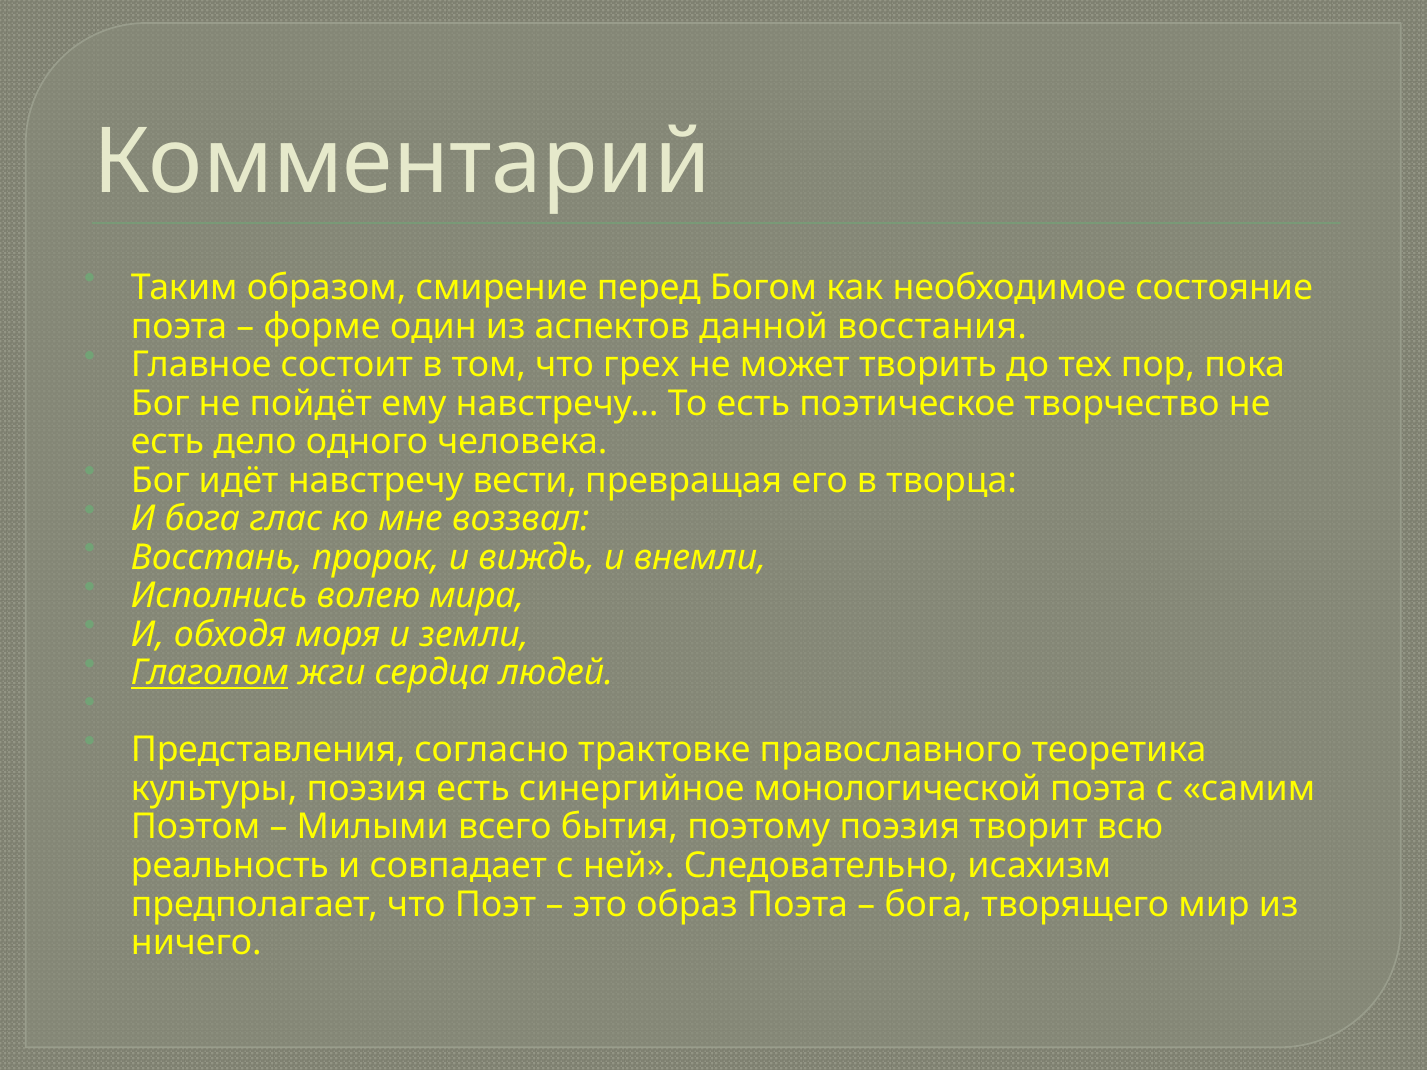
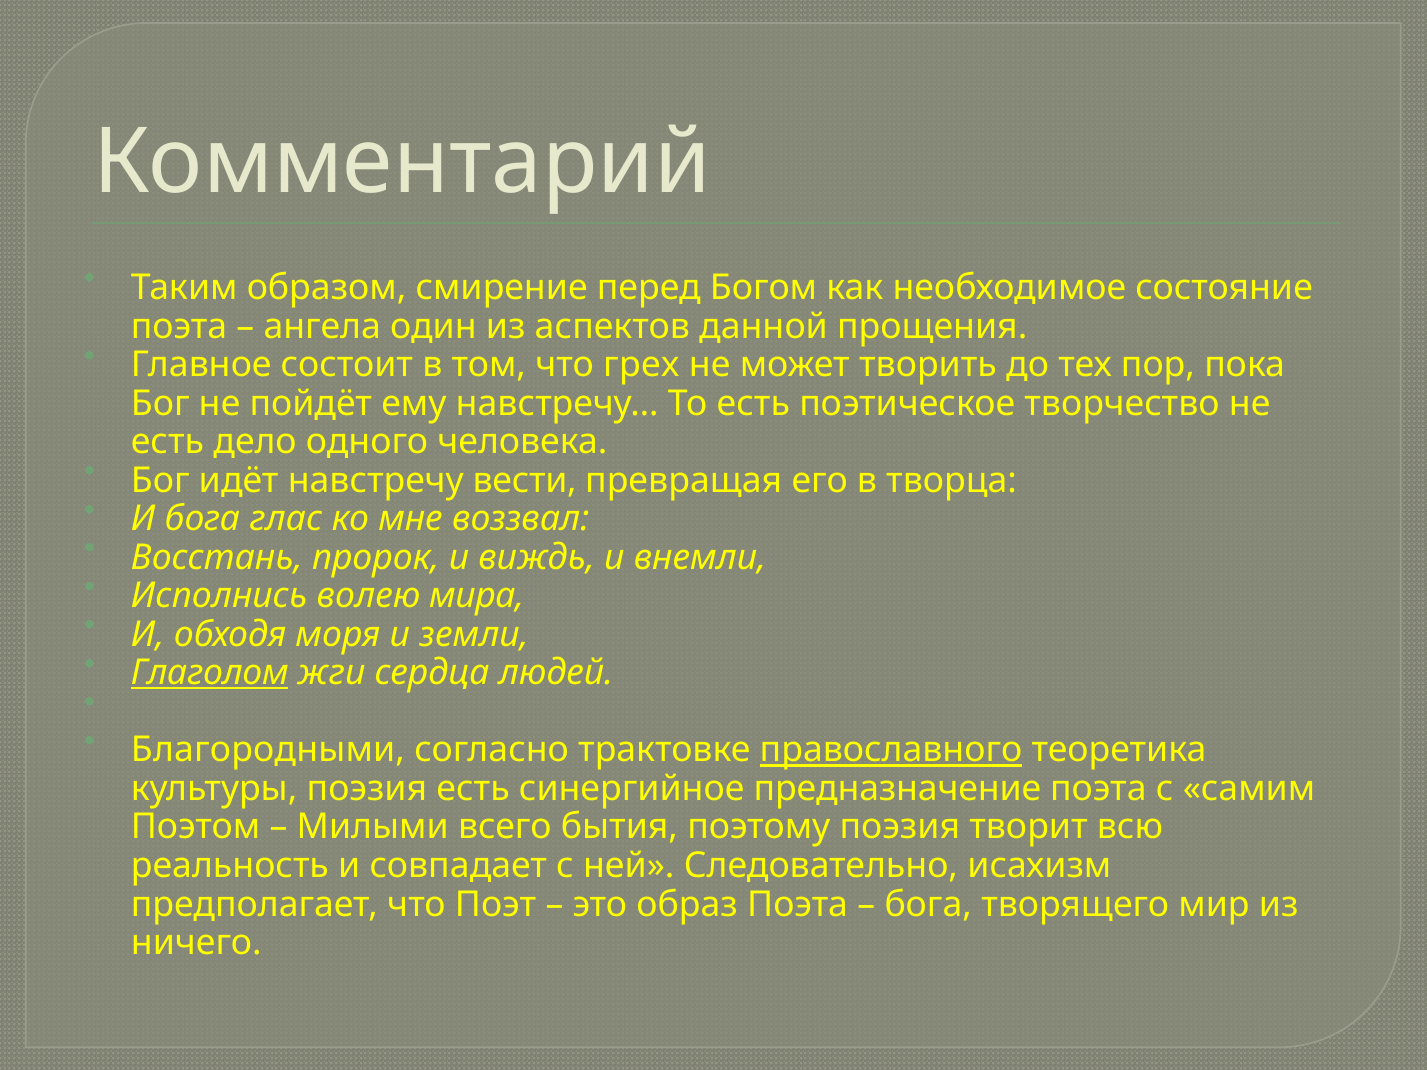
форме: форме -> ангела (322, 326)
восстания: восстания -> прощения (932, 326)
Представления: Представления -> Благородными (268, 750)
православного underline: none -> present (891, 750)
монологической: монологической -> предназначение (897, 789)
